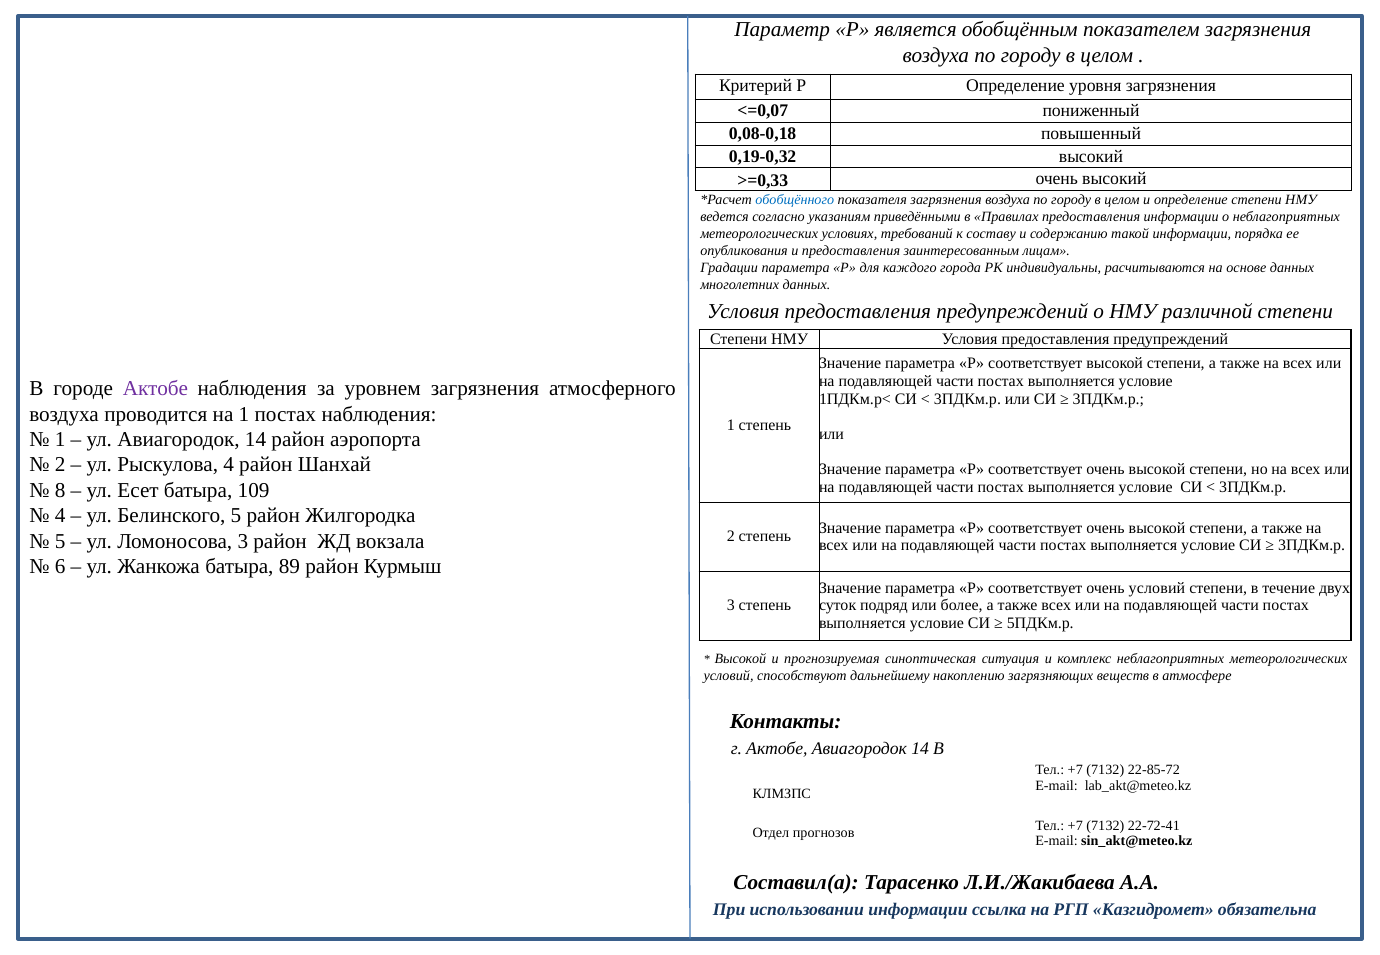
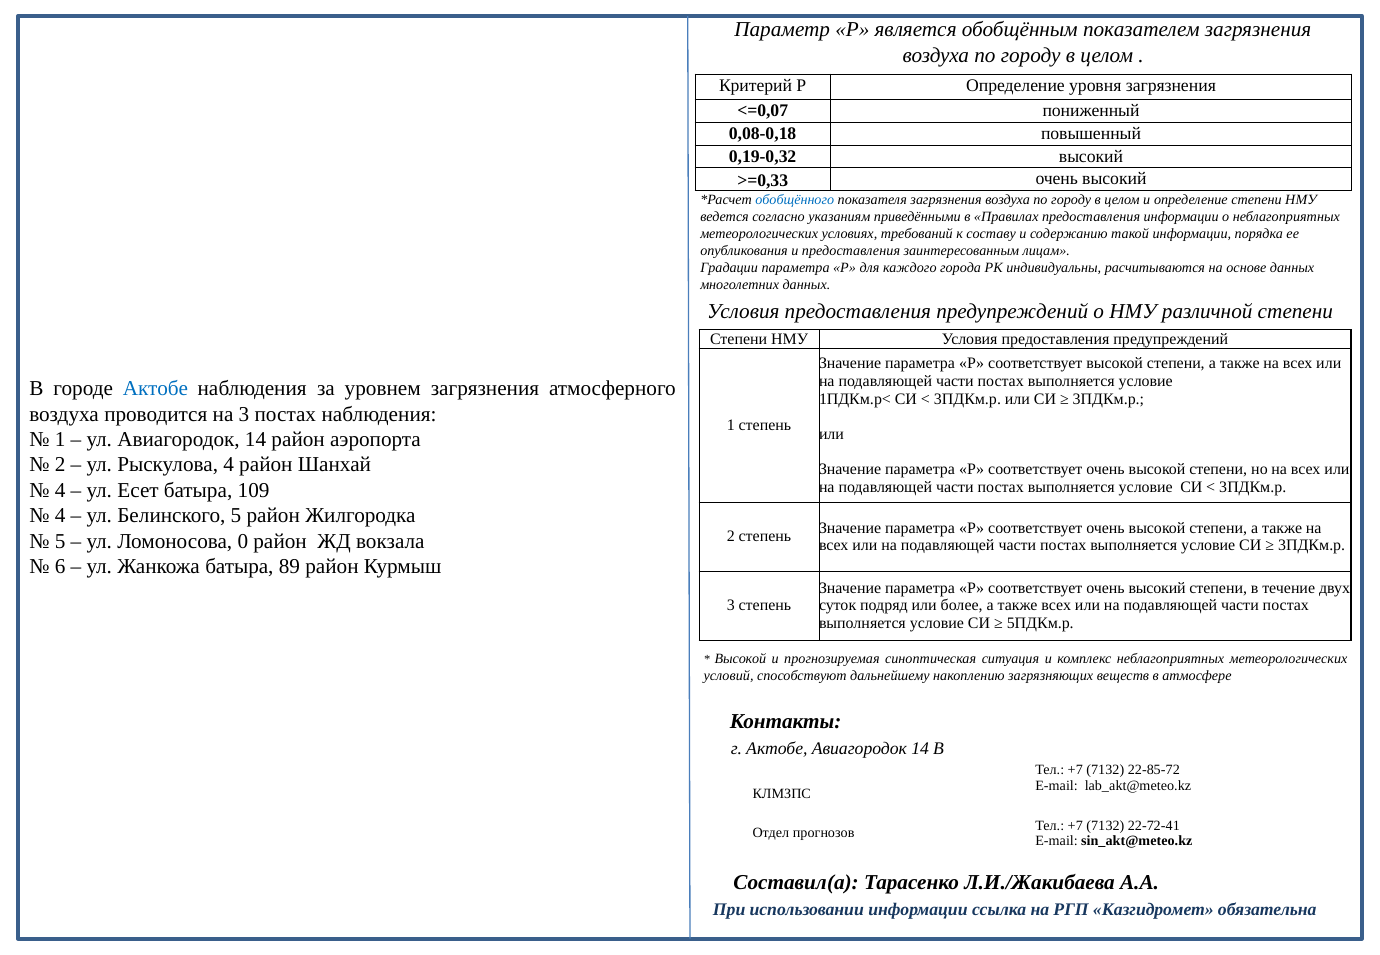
Актобе colour: purple -> blue (155, 389)
на 1: 1 -> 3 (244, 414)
8: 8 -> 4 (60, 491)
Ломоносова 3: 3 -> 0 (243, 542)
соответствует очень условий: условий -> высокий (1157, 588)
